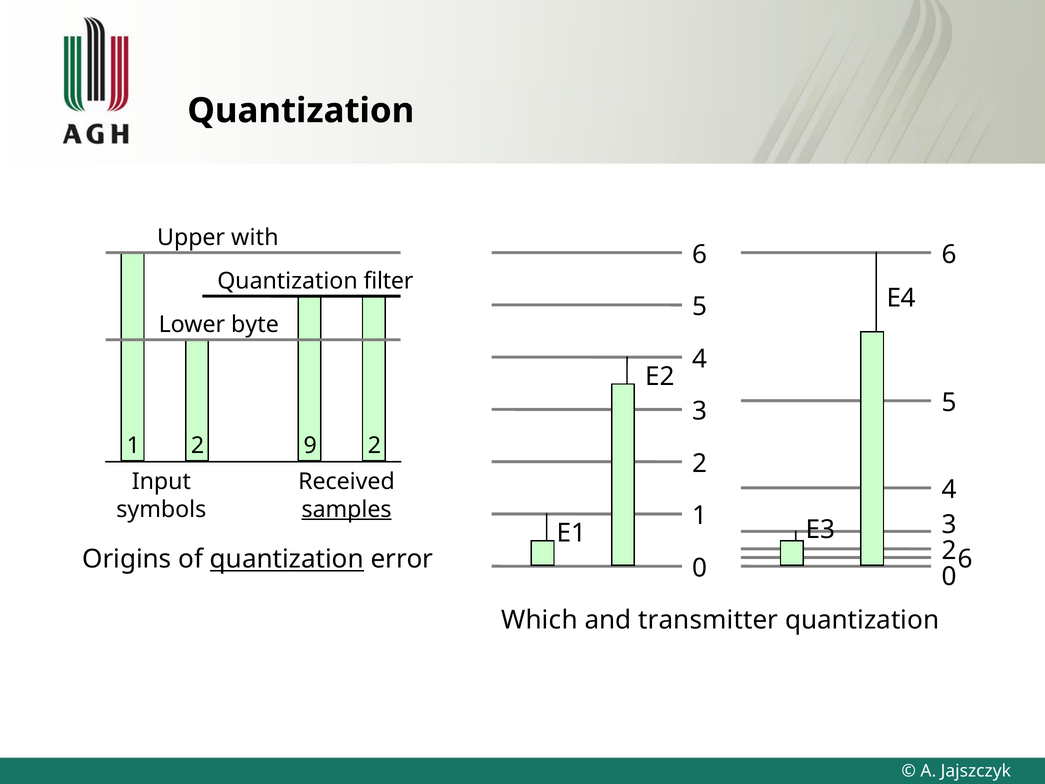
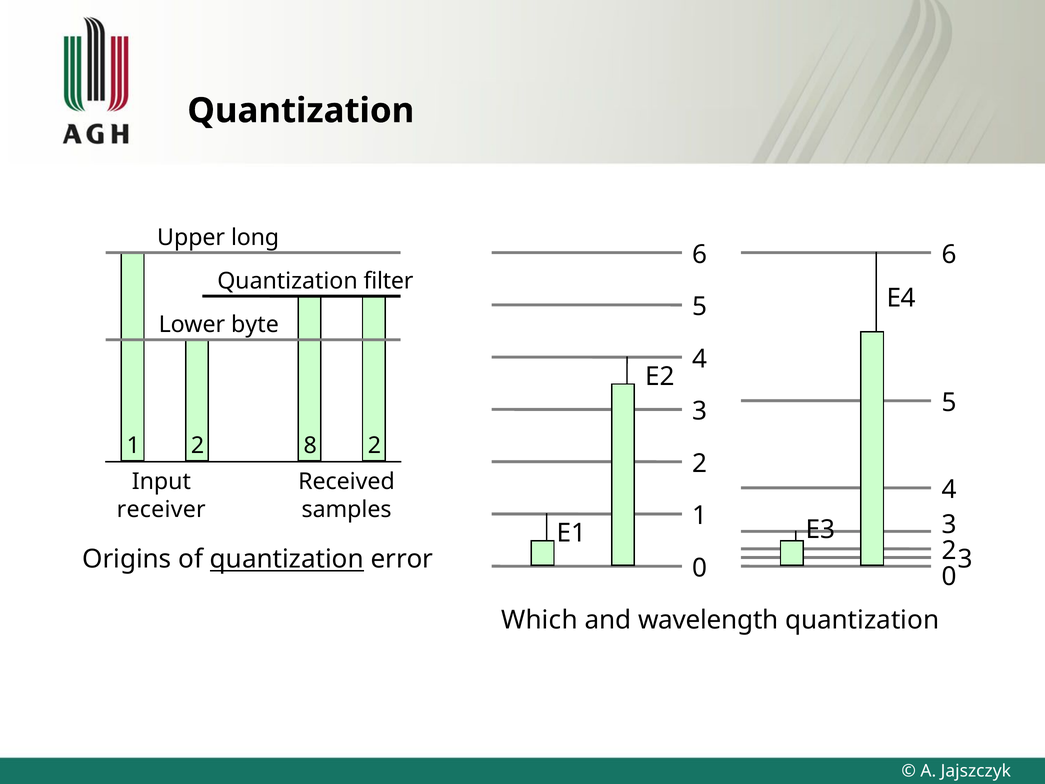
with: with -> long (255, 238)
9: 9 -> 8 (310, 446)
symbols: symbols -> receiver (161, 509)
samples underline: present -> none (347, 509)
2 6: 6 -> 3 (965, 559)
transmitter: transmitter -> wavelength (708, 620)
